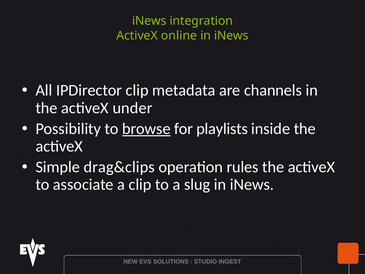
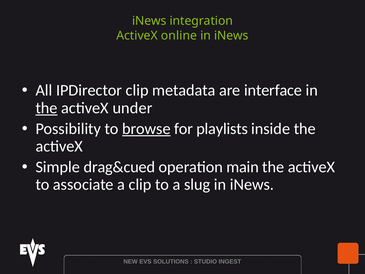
channels: channels -> interface (273, 90)
the underline: none -> present (47, 108)
drag&clips: drag&clips -> drag&cued (119, 167)
rules: rules -> main (243, 167)
